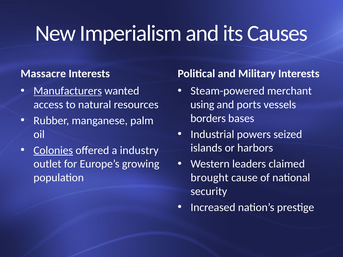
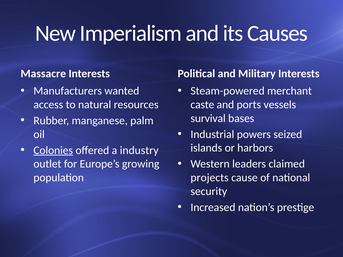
Manufacturers underline: present -> none (68, 91)
using: using -> caste (202, 105)
borders: borders -> survival (208, 118)
brought: brought -> projects (210, 178)
